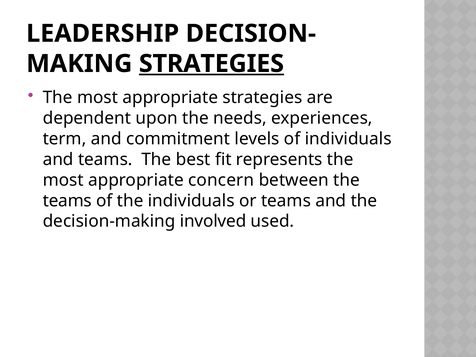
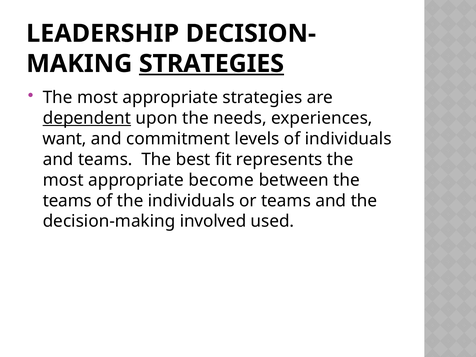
dependent underline: none -> present (87, 118)
term: term -> want (65, 139)
concern: concern -> become (221, 180)
